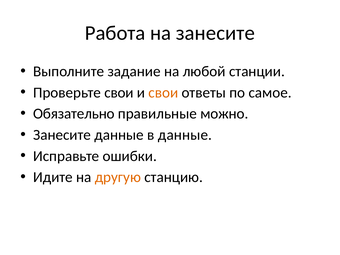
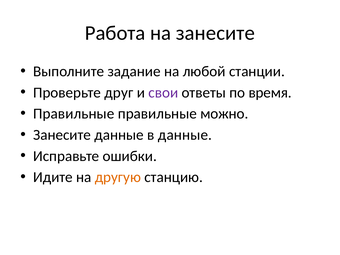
Проверьте свои: свои -> друг (119, 93)
свои colour: orange -> purple (163, 93)
самое: самое -> время (270, 93)
Обязательно: Обязательно -> Правильные (74, 114)
